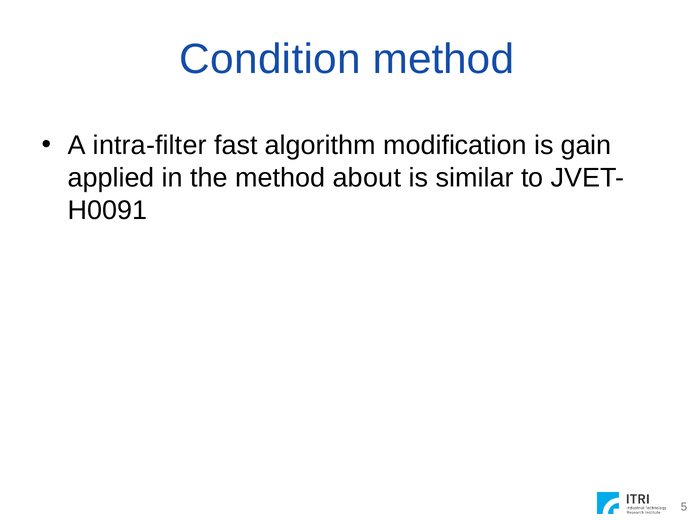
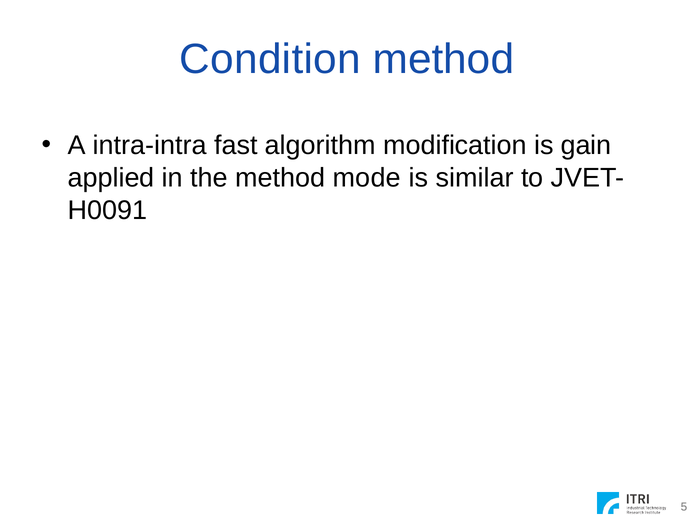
intra-filter: intra-filter -> intra-intra (150, 146)
about: about -> mode (367, 178)
